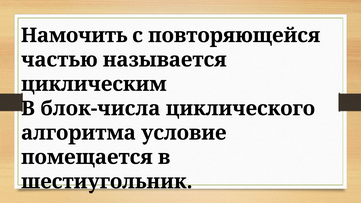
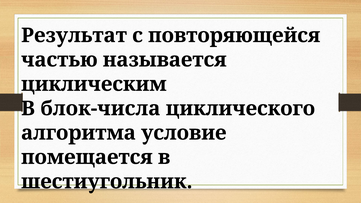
Намочить: Намочить -> Результат (74, 35)
